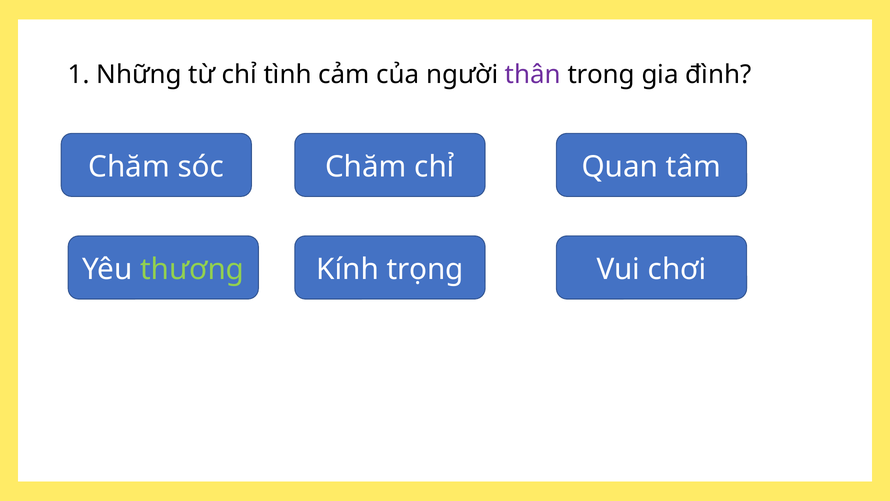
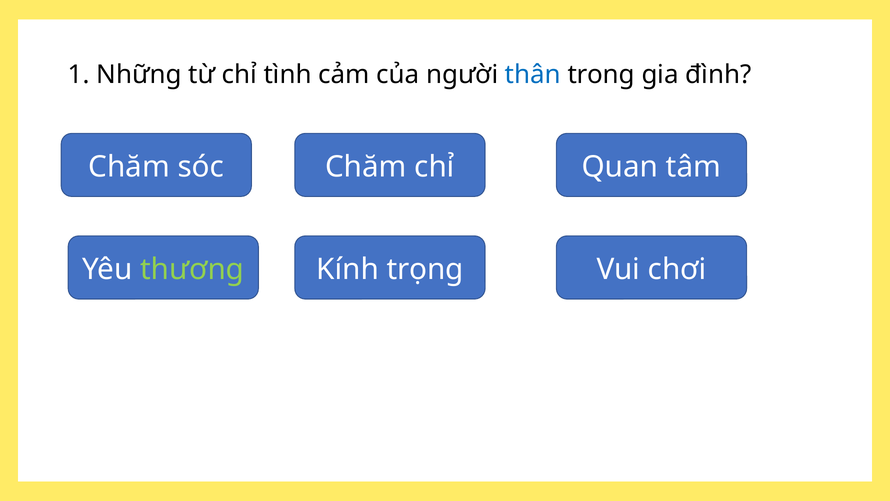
thân colour: purple -> blue (533, 75)
